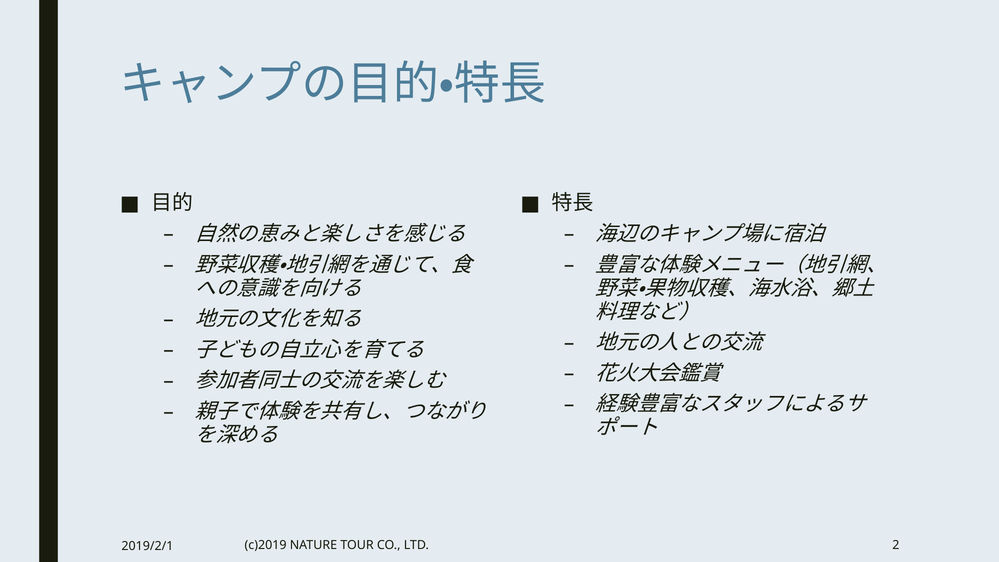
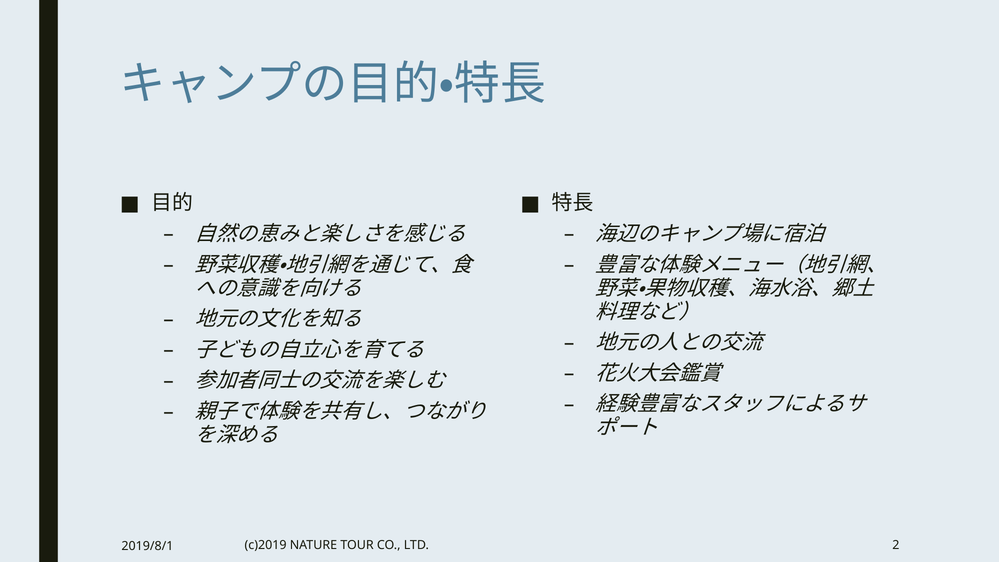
2019/2/1: 2019/2/1 -> 2019/8/1 (147, 546)
